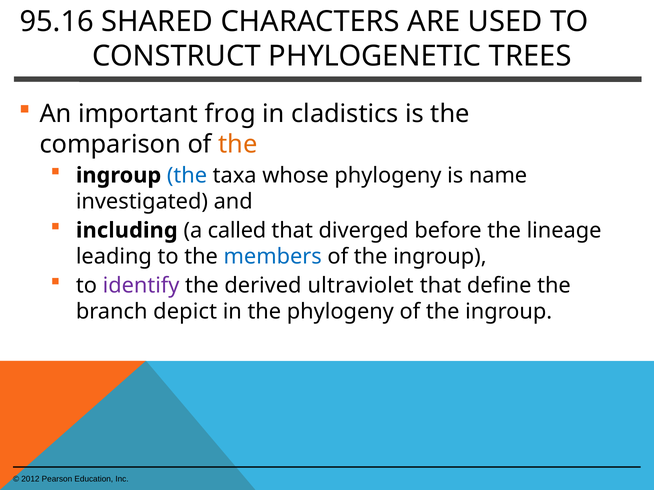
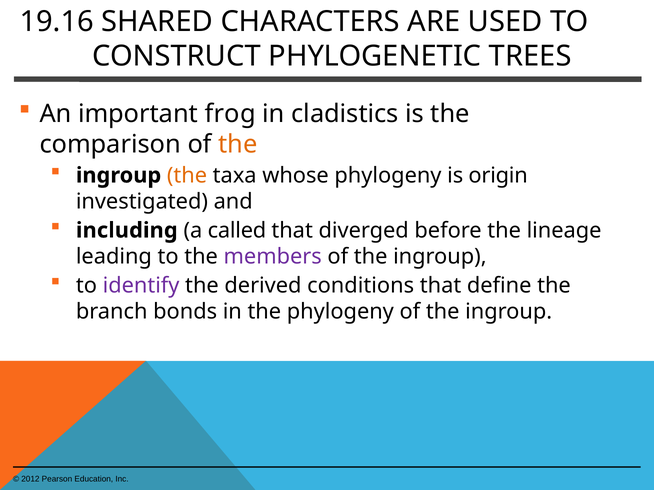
95.16: 95.16 -> 19.16 (57, 22)
the colour: blue -> orange (187, 176)
name: name -> origin (498, 176)
members colour: blue -> purple (273, 257)
ultraviolet: ultraviolet -> conditions (361, 286)
depict: depict -> bonds (185, 312)
